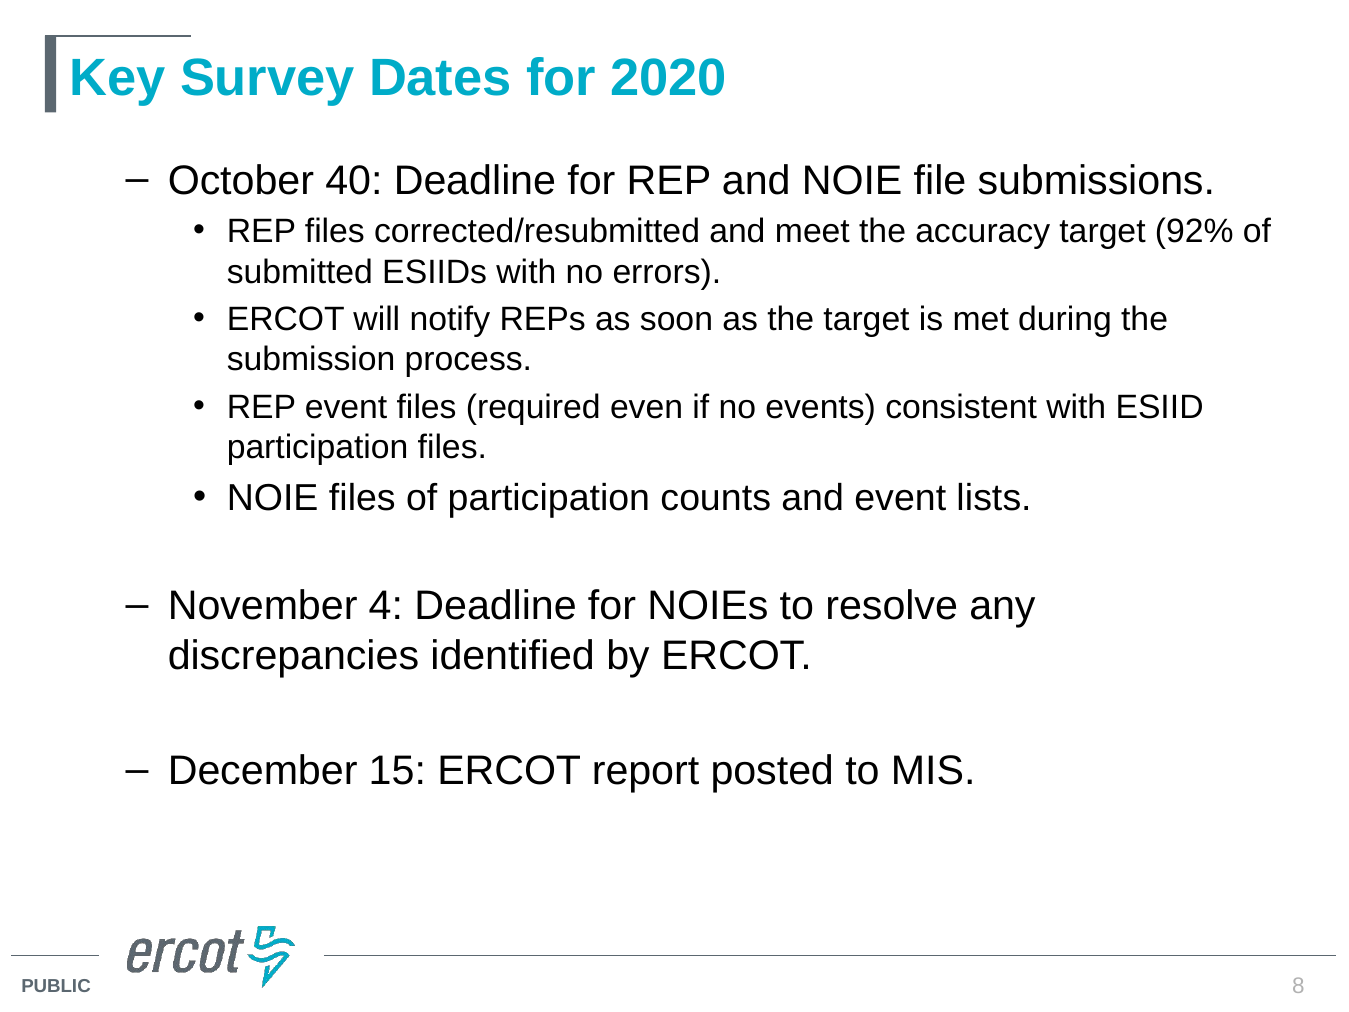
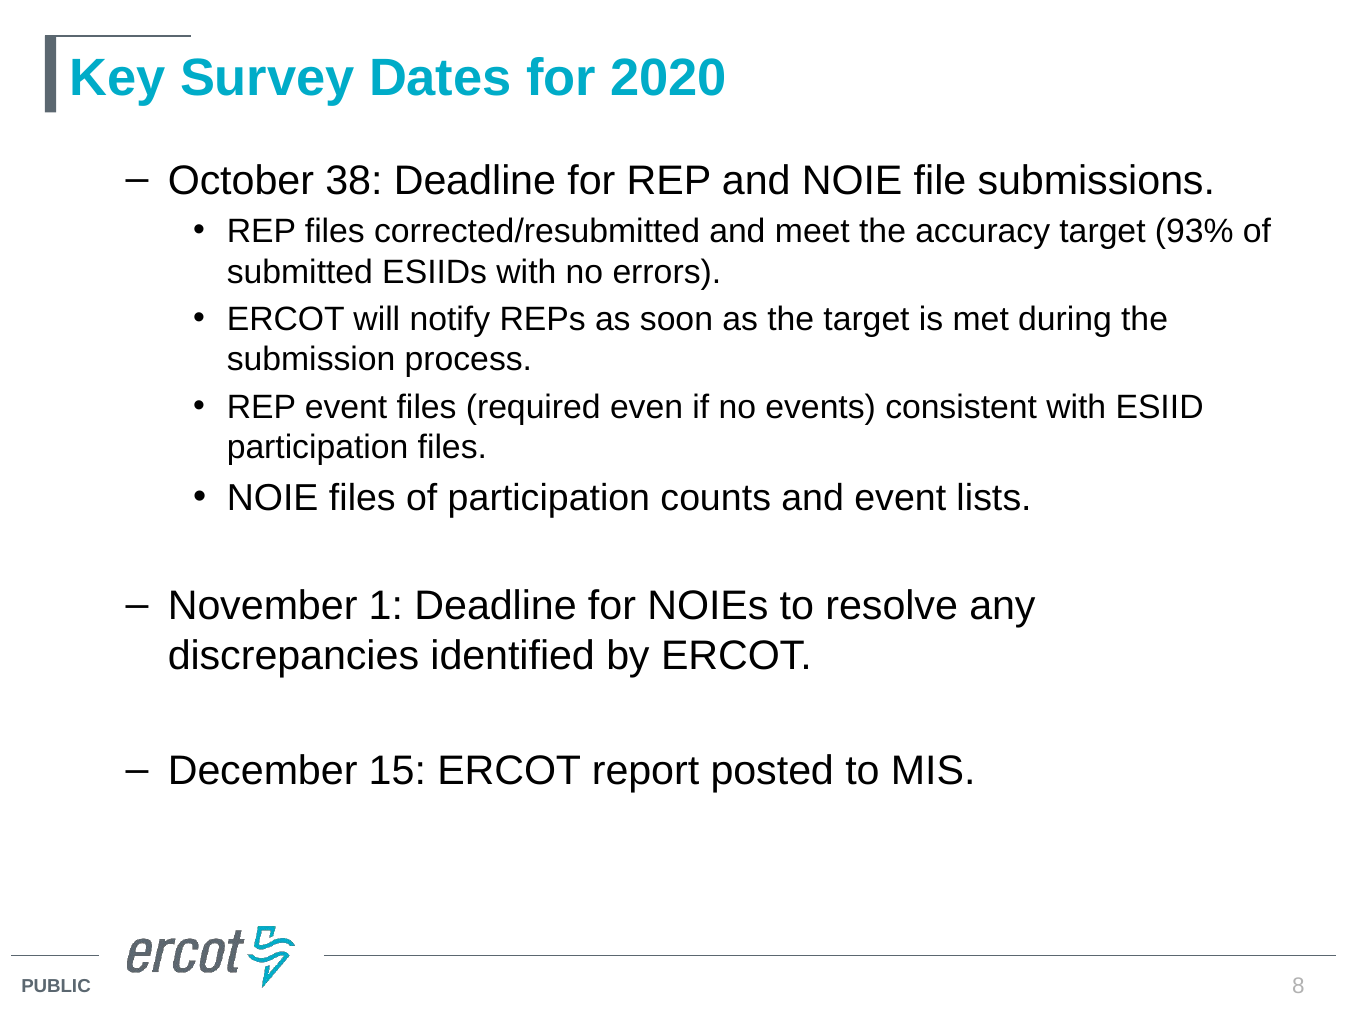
40: 40 -> 38 (354, 180)
92%: 92% -> 93% (1194, 232)
4: 4 -> 1 (386, 606)
